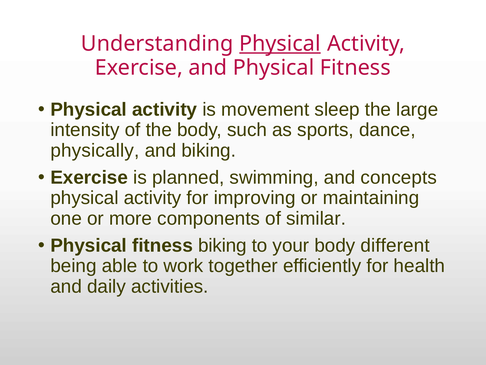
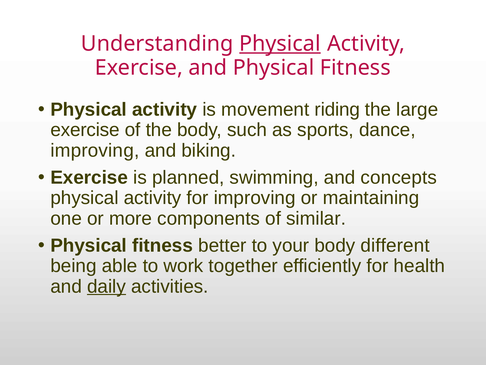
sleep: sleep -> riding (337, 110)
intensity: intensity -> exercise (85, 130)
physically: physically -> improving (95, 150)
fitness biking: biking -> better (222, 245)
daily underline: none -> present (107, 286)
